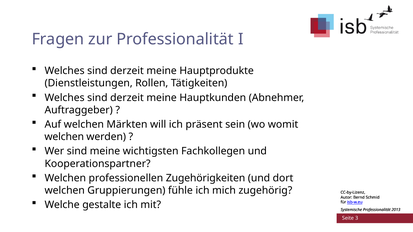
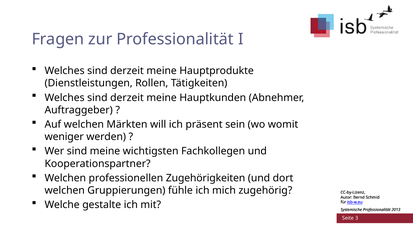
welchen: welchen -> weniger (64, 137)
